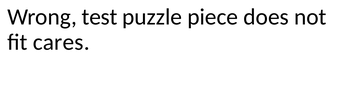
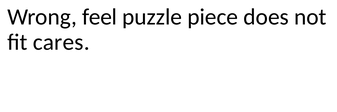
test: test -> feel (100, 17)
